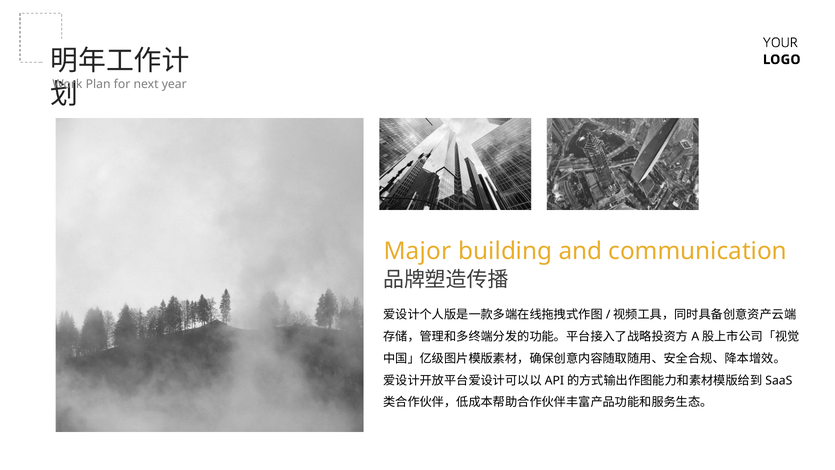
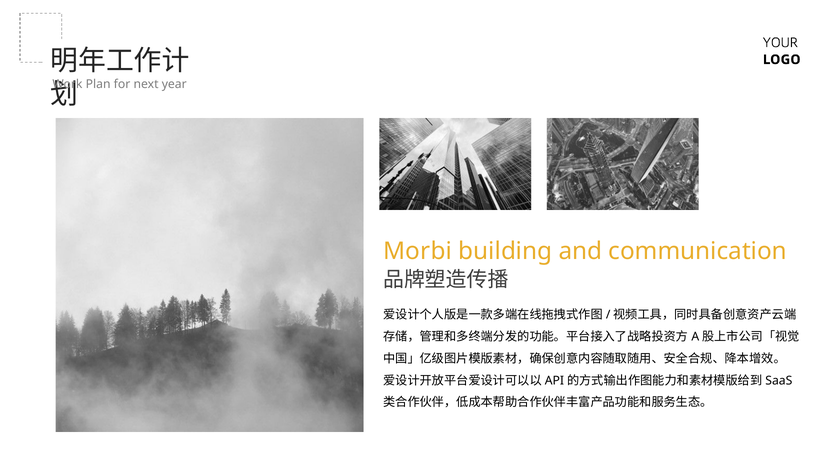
Major: Major -> Morbi (418, 251)
